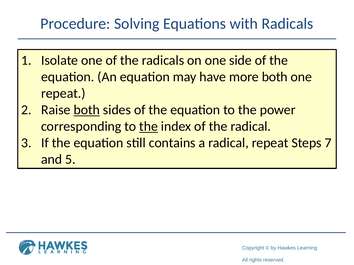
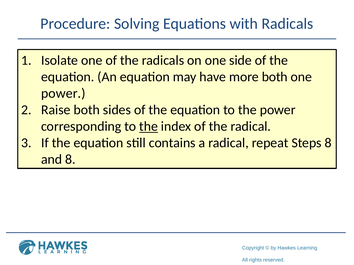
repeat: repeat -> power (63, 94)
both underline: present -> none (87, 110)
Steps 7: 7 -> 8 (328, 143)
and 5: 5 -> 8 (70, 160)
